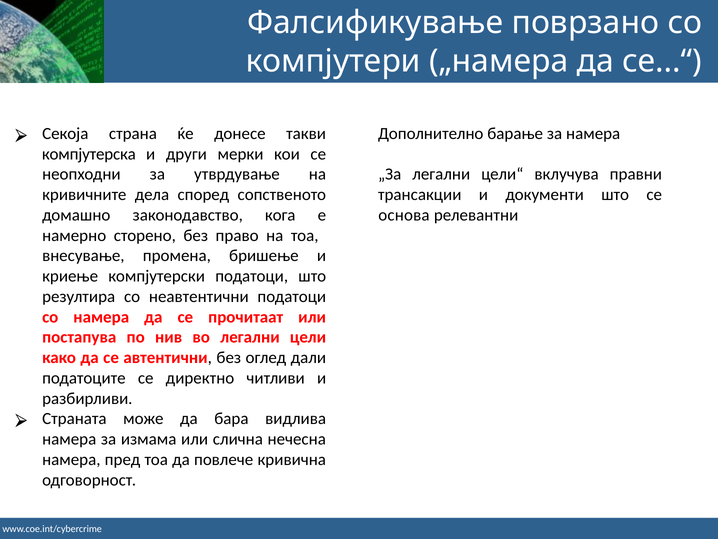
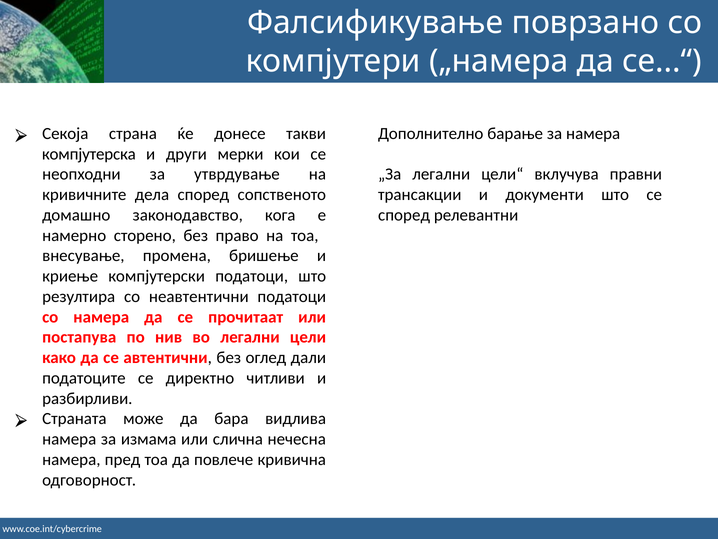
основа: основа -> според (404, 215)
